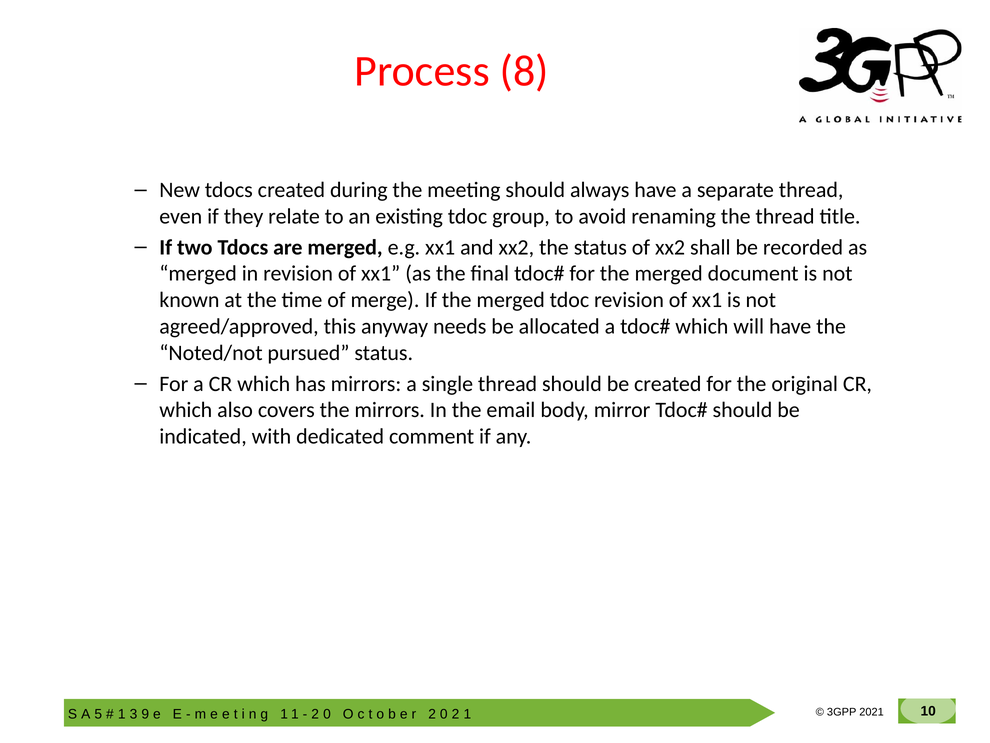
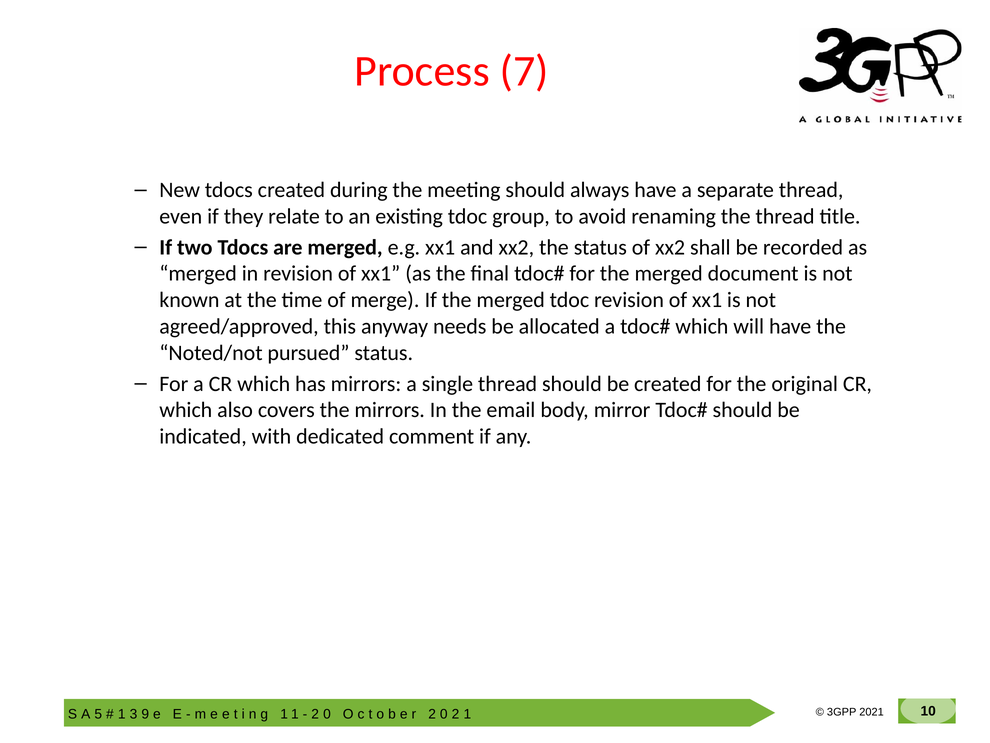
8: 8 -> 7 (524, 71)
